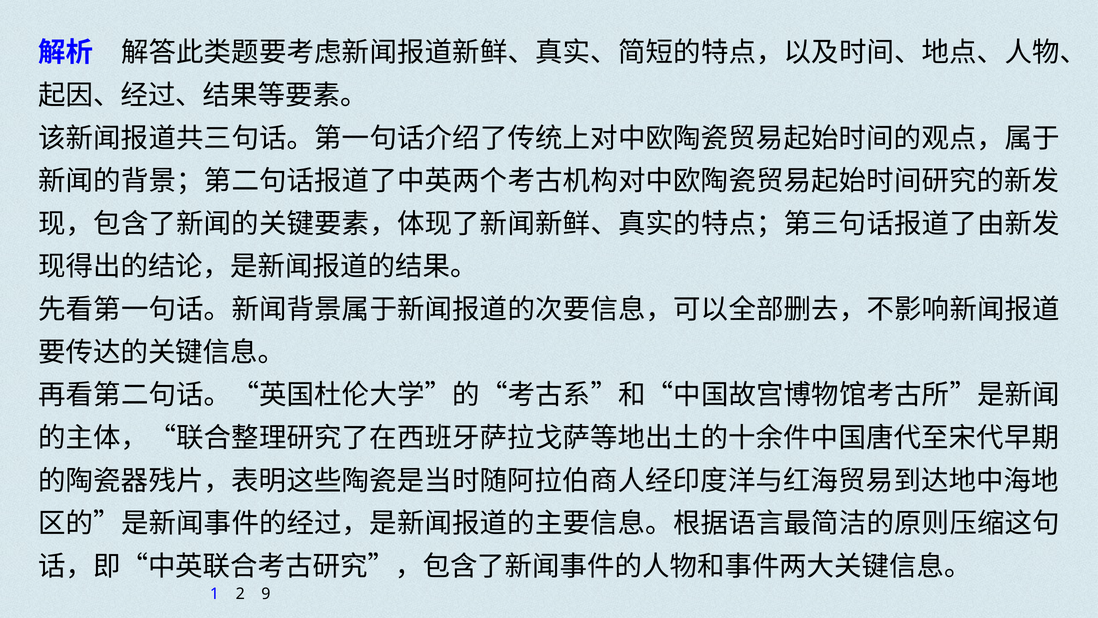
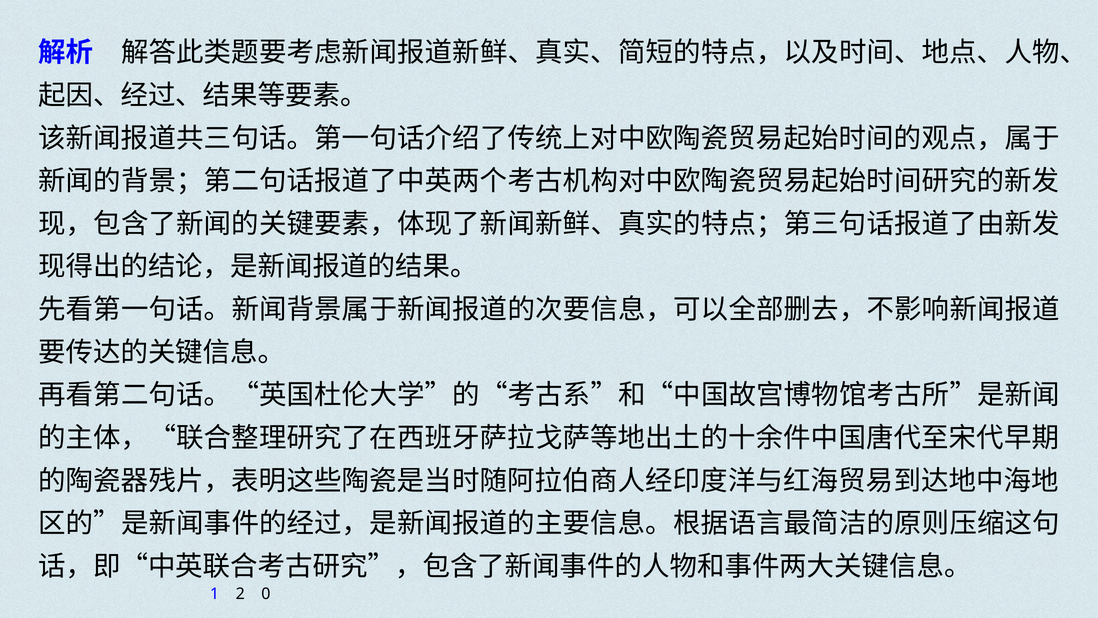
9: 9 -> 0 (266, 594)
